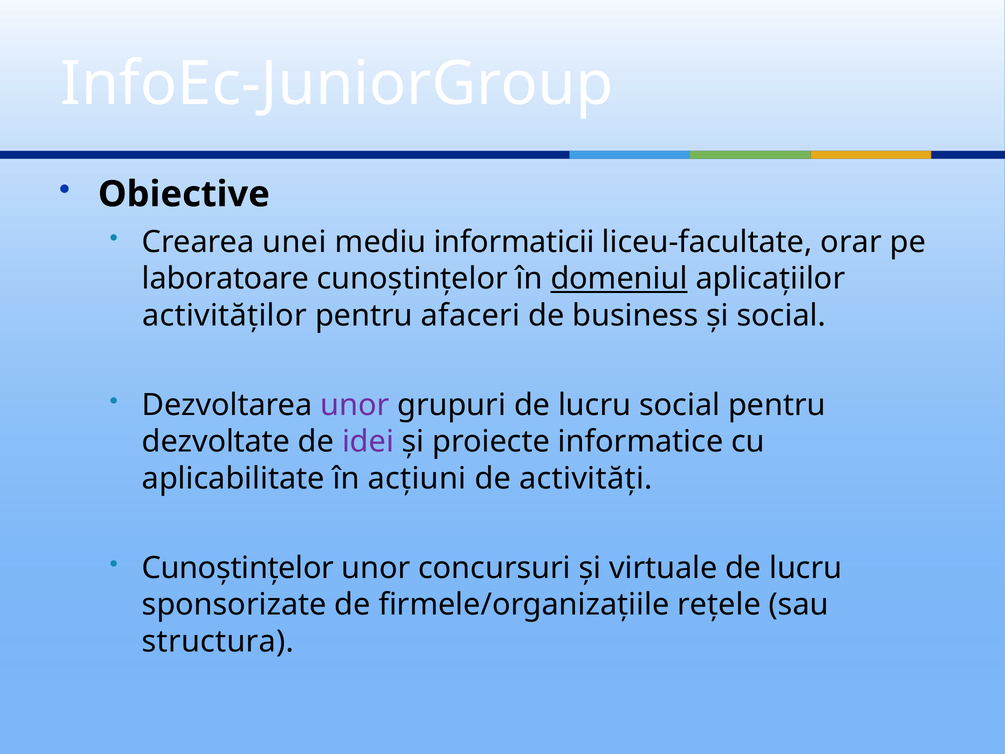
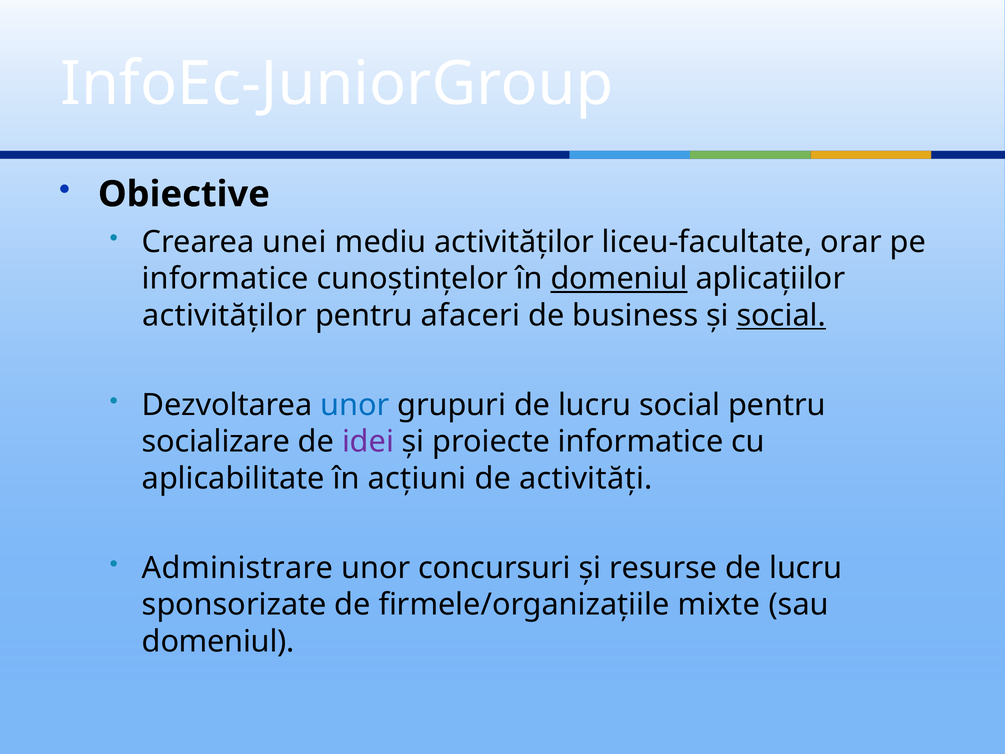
mediu informaticii: informaticii -> activităților (514, 242)
laboratoare: laboratoare -> informatice (225, 279)
social underline: none -> present (781, 315)
unor colour: purple -> blue (355, 405)
dezvoltate: dezvoltate -> socializare (216, 442)
Cunoștințelor: Cunoștințelor -> Administrare (237, 568)
virtuale: virtuale -> resurse (663, 568)
rețele: rețele -> mixte (719, 605)
structura: structura -> domeniul (218, 641)
